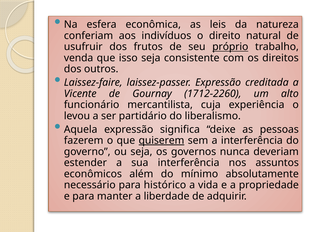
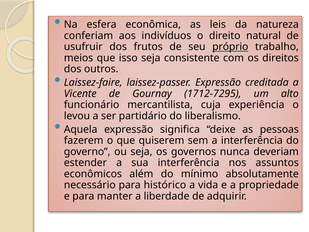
venda: venda -> meios (79, 58)
1712-2260: 1712-2260 -> 1712-7295 (213, 94)
quiserem underline: present -> none (161, 140)
